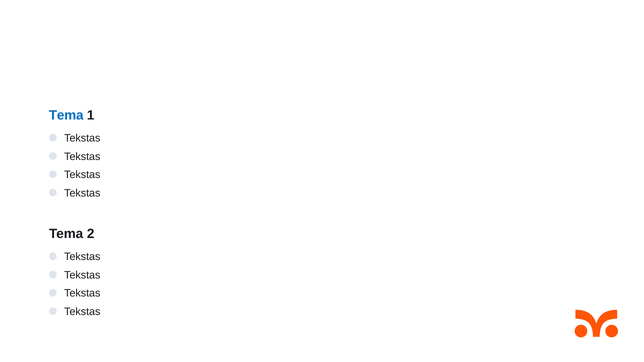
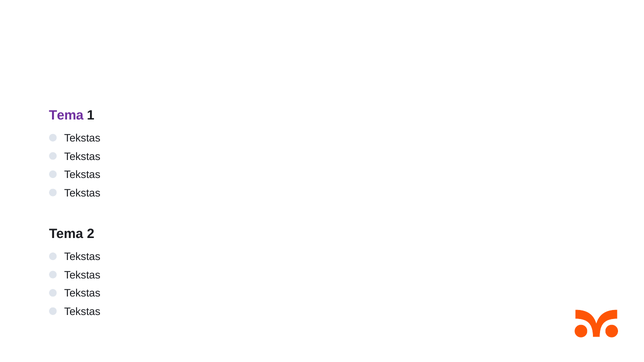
Tema colour: blue -> purple (66, 115)
